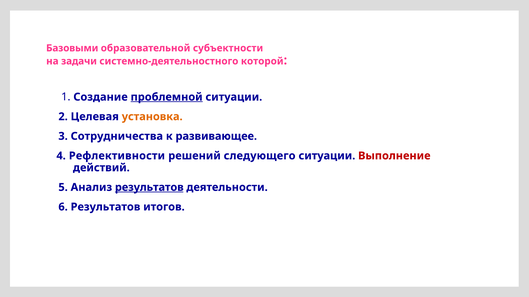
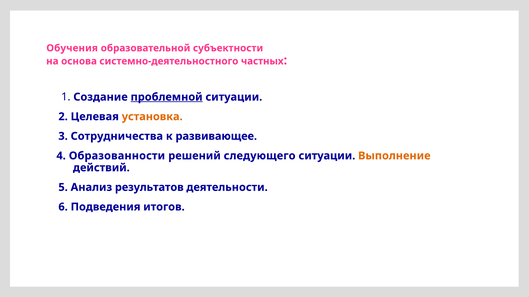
Базовыми: Базовыми -> Обучения (72, 48)
задачи: задачи -> основа (79, 61)
которой: которой -> частных (262, 61)
Рефлективности: Рефлективности -> Образованности (117, 156)
Выполнение colour: red -> orange (394, 156)
результатов underline: present -> none (149, 188)
6 Результатов: Результатов -> Подведения (106, 207)
